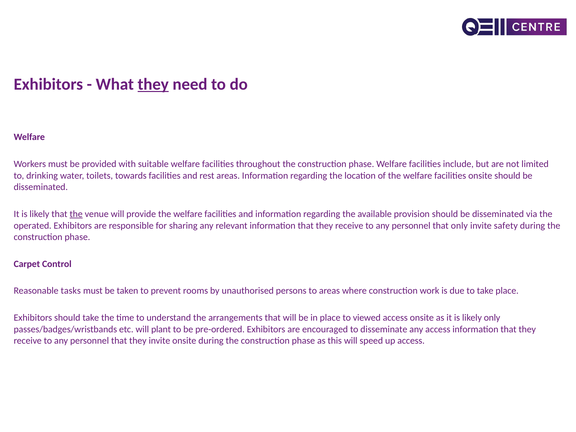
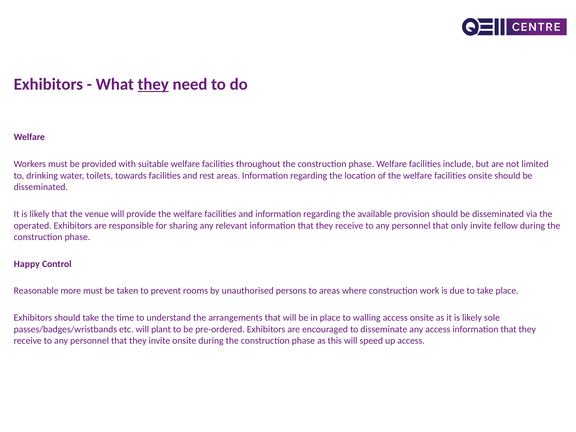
the underline: present -> none (76, 214)
safety: safety -> fellow (506, 226)
Carpet: Carpet -> Happy (27, 264)
tasks: tasks -> more (71, 291)
viewed: viewed -> walling (367, 318)
likely only: only -> sole (492, 318)
